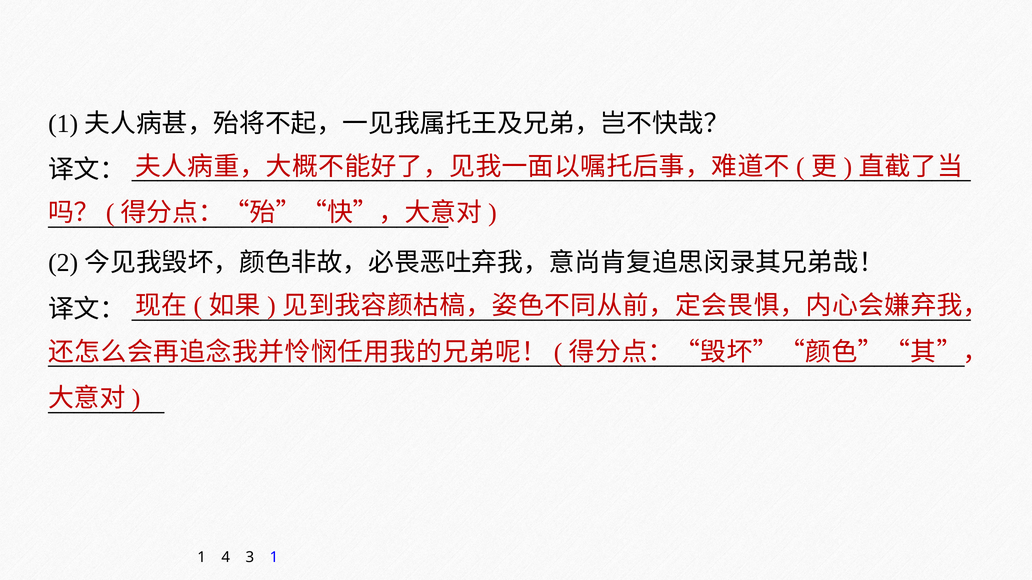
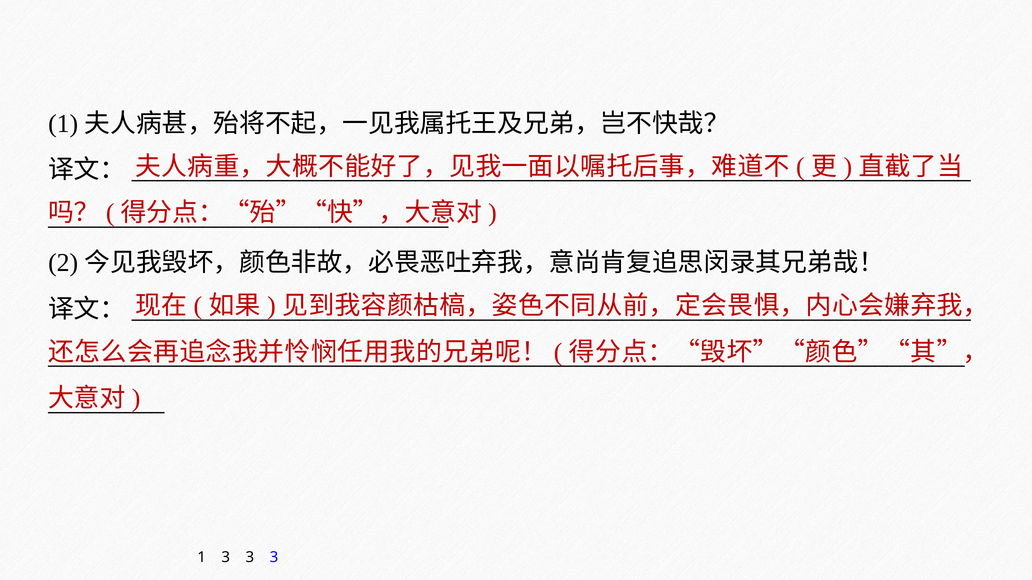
1 4: 4 -> 3 (226, 558)
1: 1 -> 3 (274, 558)
